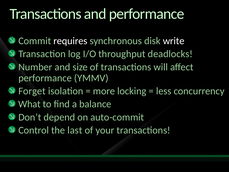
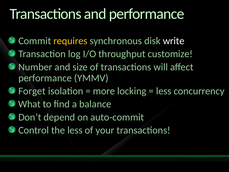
requires colour: white -> yellow (70, 41)
deadlocks: deadlocks -> customize (170, 54)
the last: last -> less (75, 130)
